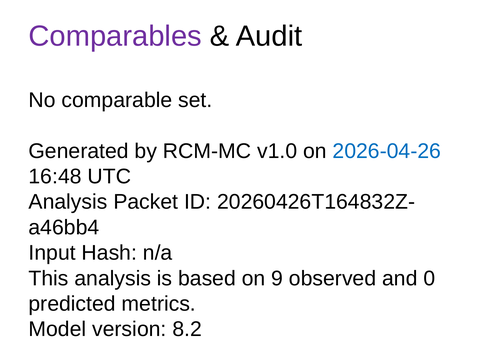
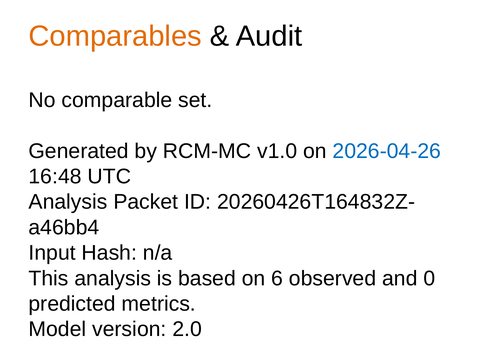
Comparables colour: purple -> orange (115, 36)
9: 9 -> 6 (277, 278)
8.2: 8.2 -> 2.0 (187, 329)
